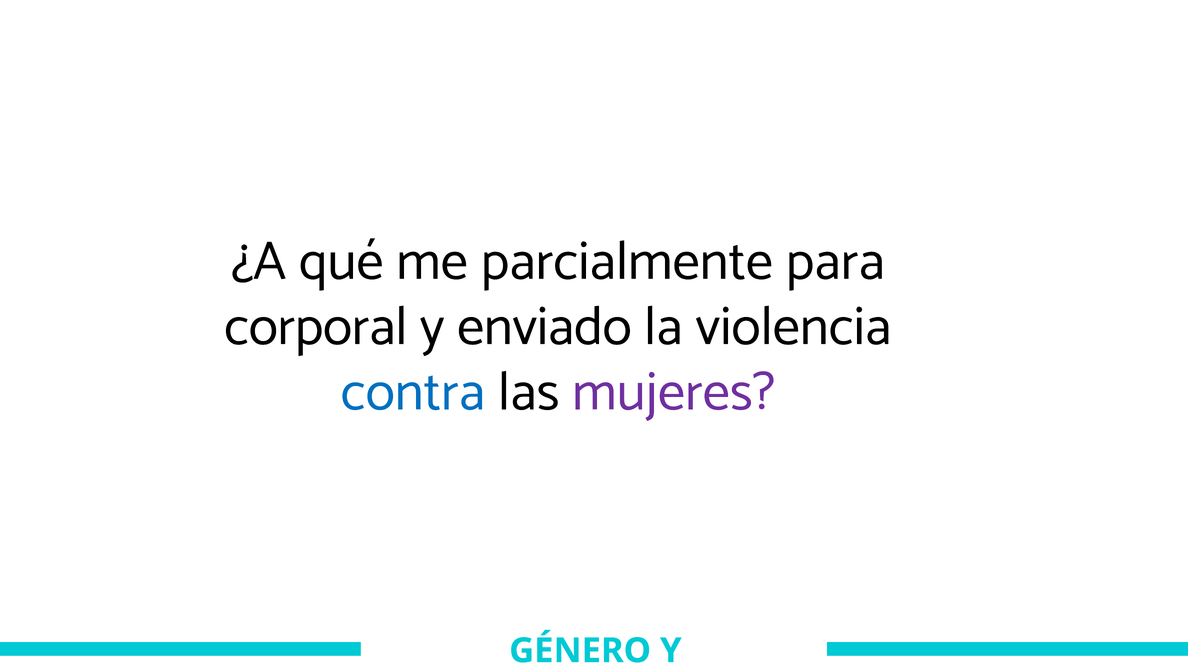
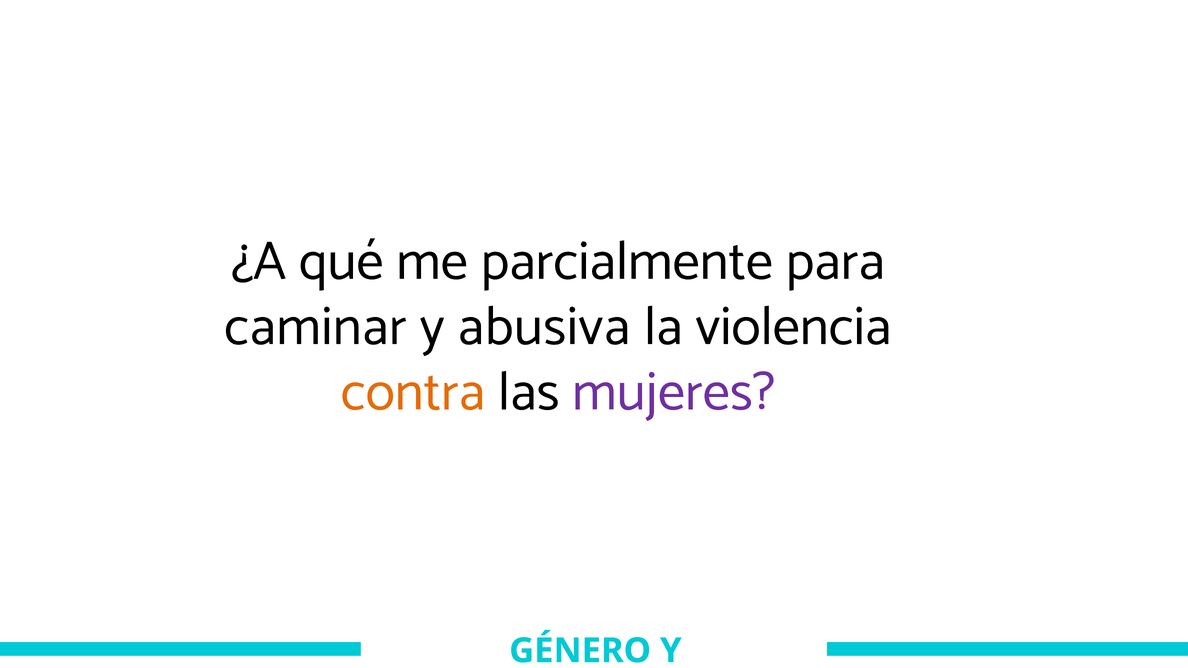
corporal: corporal -> caminar (315, 326)
enviado: enviado -> abusiva (544, 326)
contra colour: blue -> orange (413, 392)
